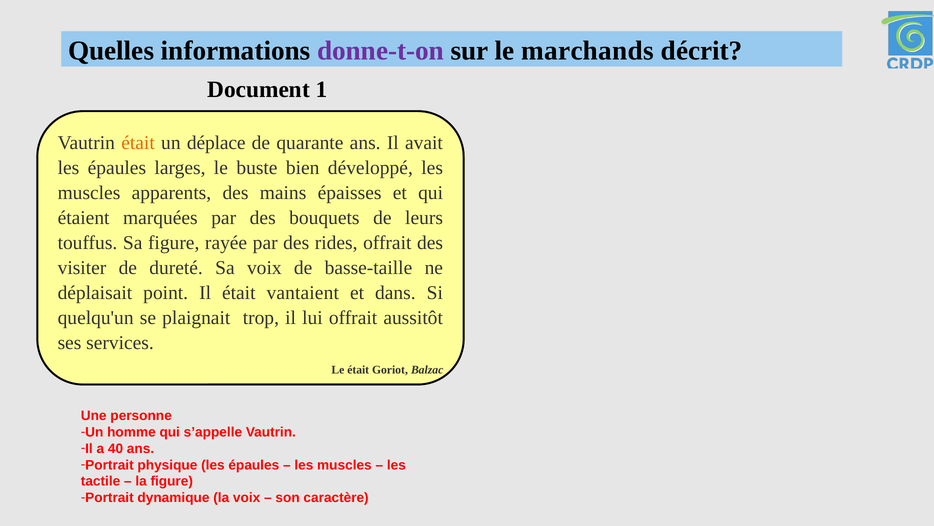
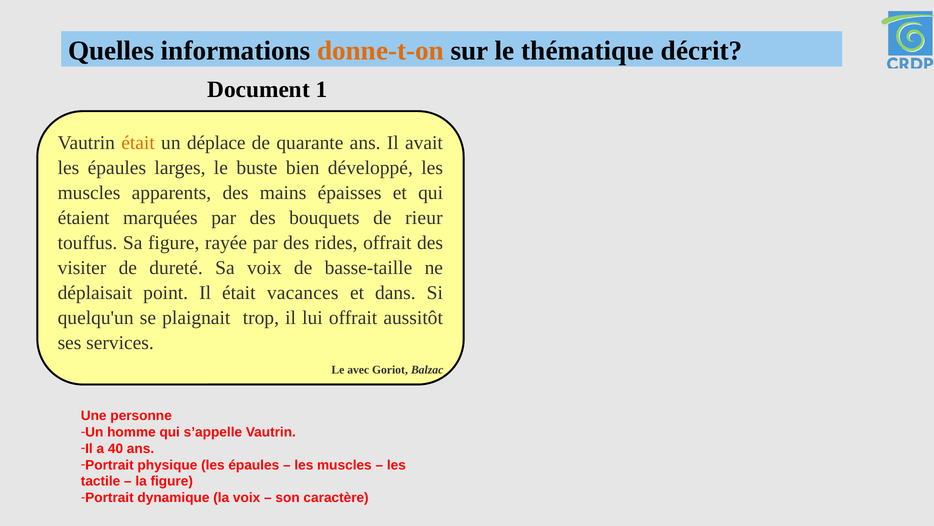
donne-t-on colour: purple -> orange (381, 51)
marchands: marchands -> thématique (588, 51)
leurs: leurs -> rieur (424, 217)
vantaient: vantaient -> vacances (303, 292)
Le était: était -> avec (358, 369)
